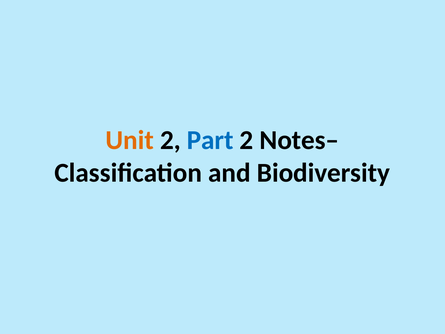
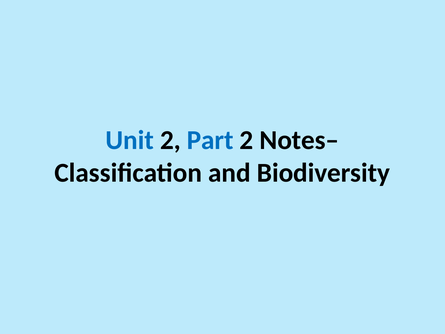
Unit colour: orange -> blue (130, 140)
